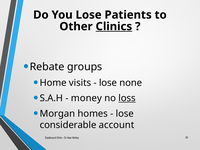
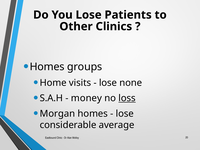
Clinics underline: present -> none (114, 26)
Rebate: Rebate -> Homes (47, 67)
account: account -> average (117, 125)
